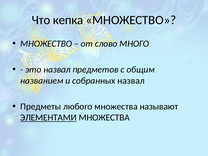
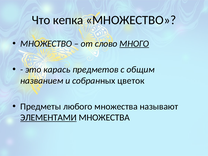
МНОГО underline: none -> present (134, 44)
это назвал: назвал -> карась (57, 70)
собранных назвал: назвал -> цветок (131, 81)
